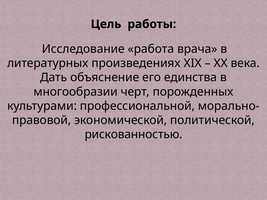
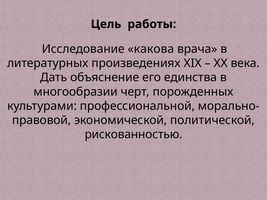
работа: работа -> какова (151, 49)
